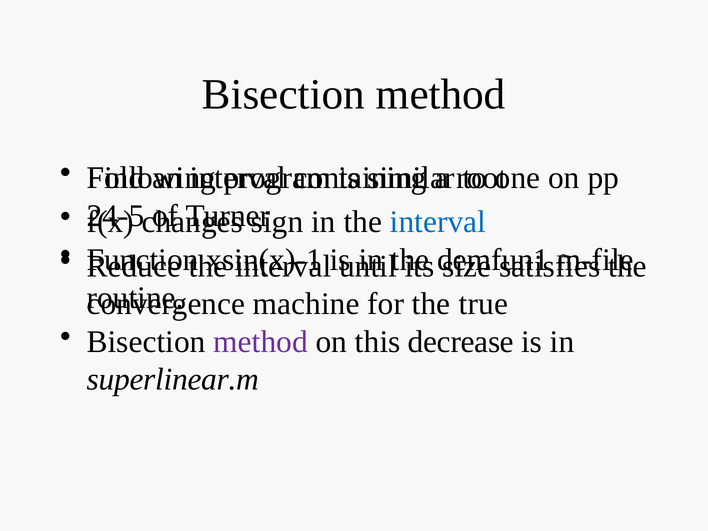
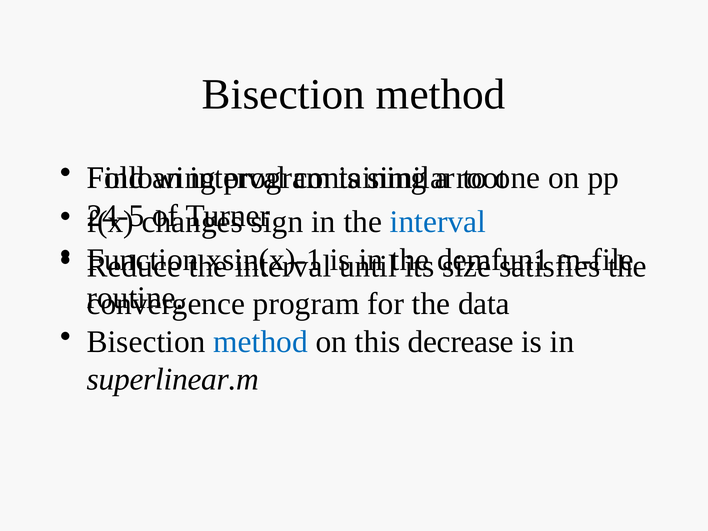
machine: machine -> program (306, 304)
true: true -> data (484, 304)
method colour: purple -> blue (261, 342)
